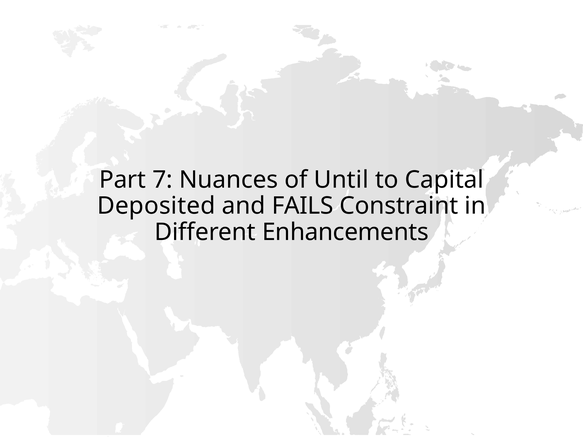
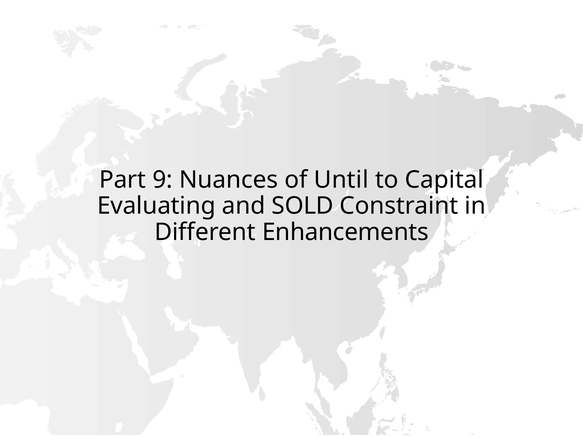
7: 7 -> 9 (163, 180)
Deposited: Deposited -> Evaluating (156, 206)
FAILS: FAILS -> SOLD (303, 206)
